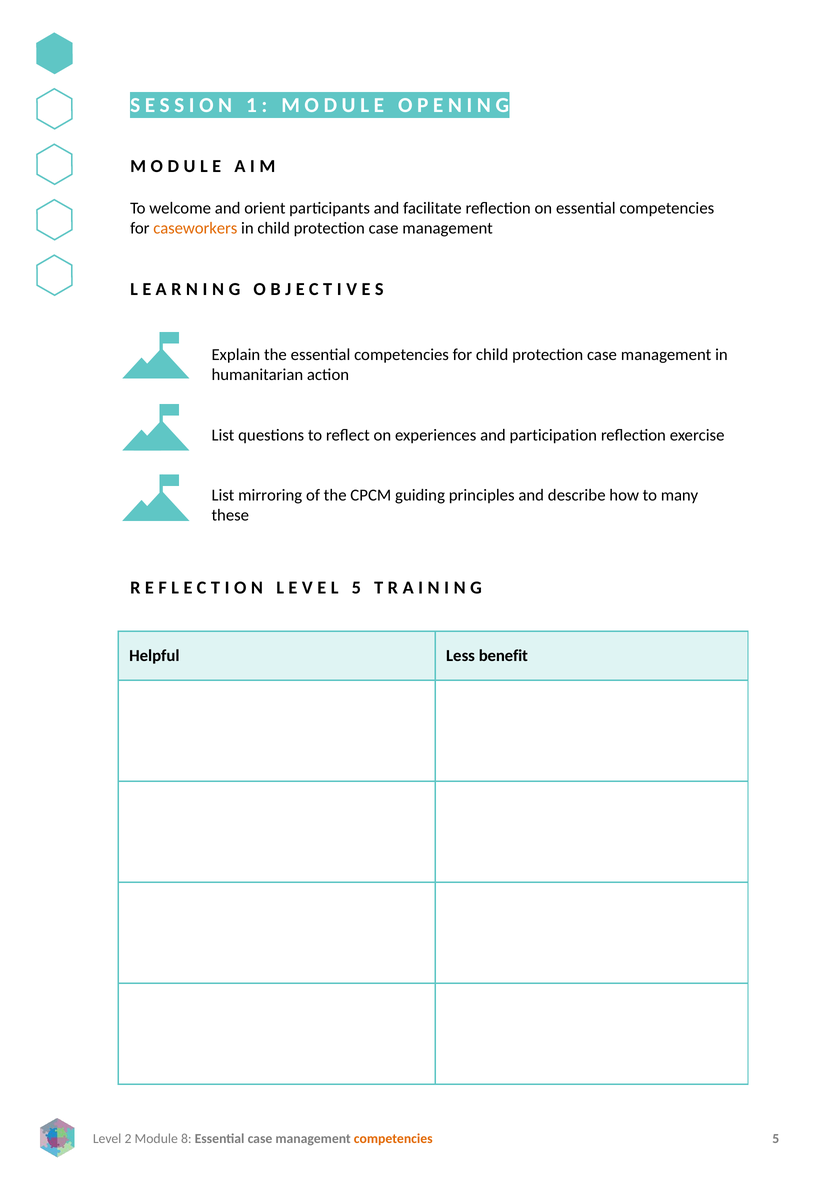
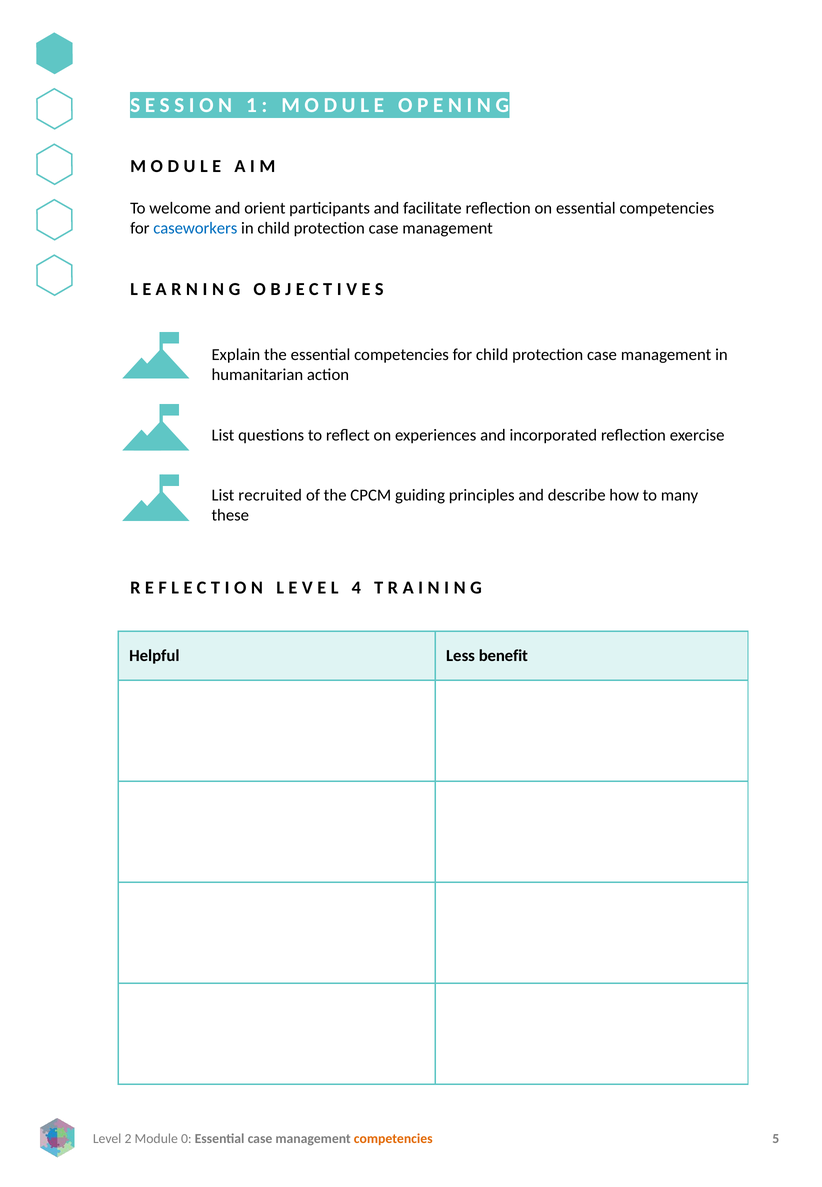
caseworkers colour: orange -> blue (195, 228)
participation: participation -> incorporated (553, 435)
mirroring: mirroring -> recruited (270, 495)
5: 5 -> 4 (356, 588)
8: 8 -> 0 (186, 1139)
